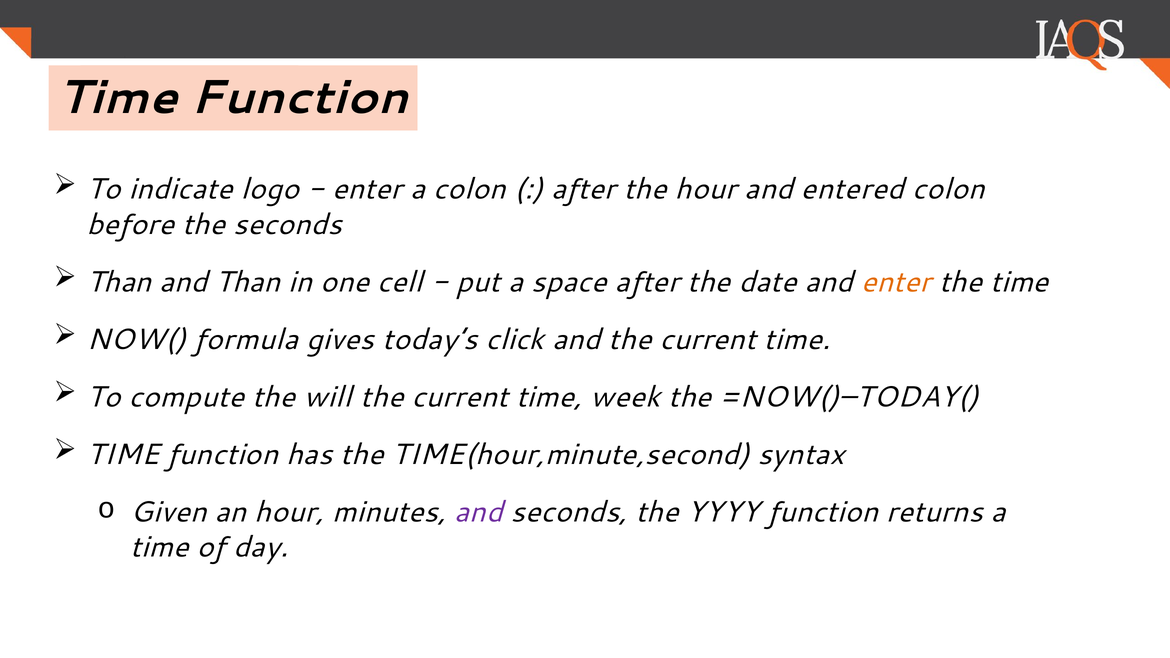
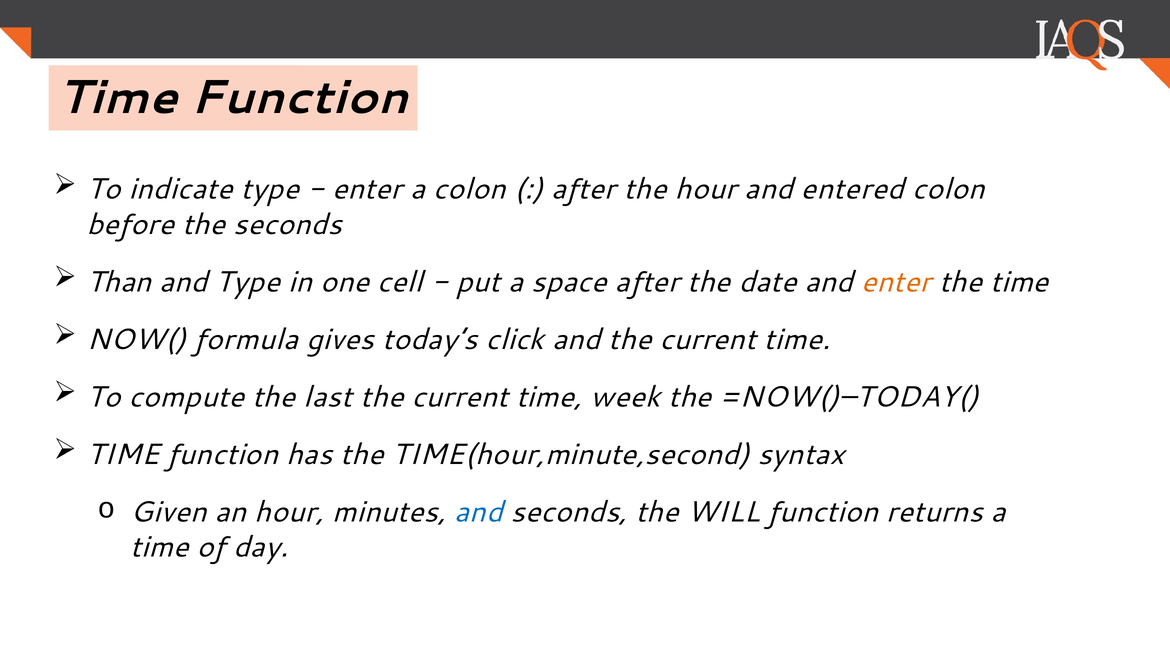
indicate logo: logo -> type (270, 189)
and Than: Than -> Type (248, 282)
will: will -> last (328, 397)
and colour: purple -> blue (479, 512)
YYYY: YYYY -> WILL (723, 512)
